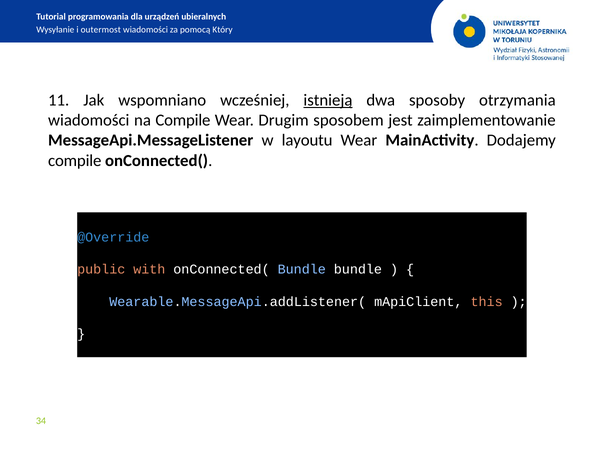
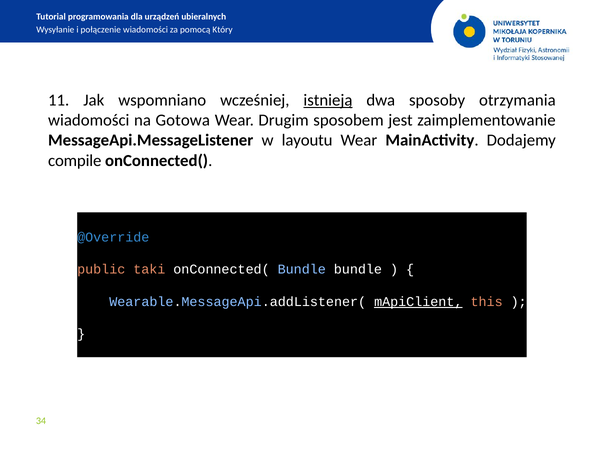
outermost: outermost -> połączenie (101, 30)
na Compile: Compile -> Gotowa (183, 120)
with: with -> taki (149, 270)
mApiClient underline: none -> present (418, 302)
